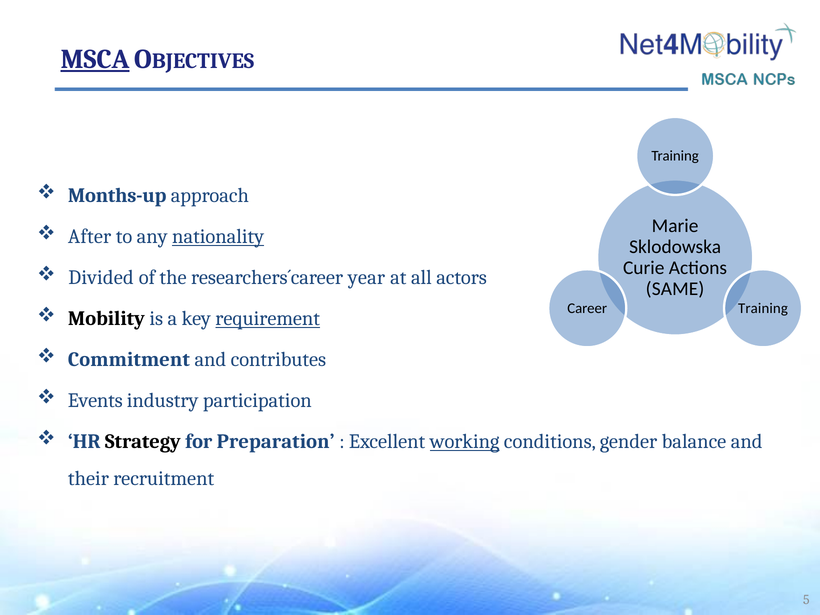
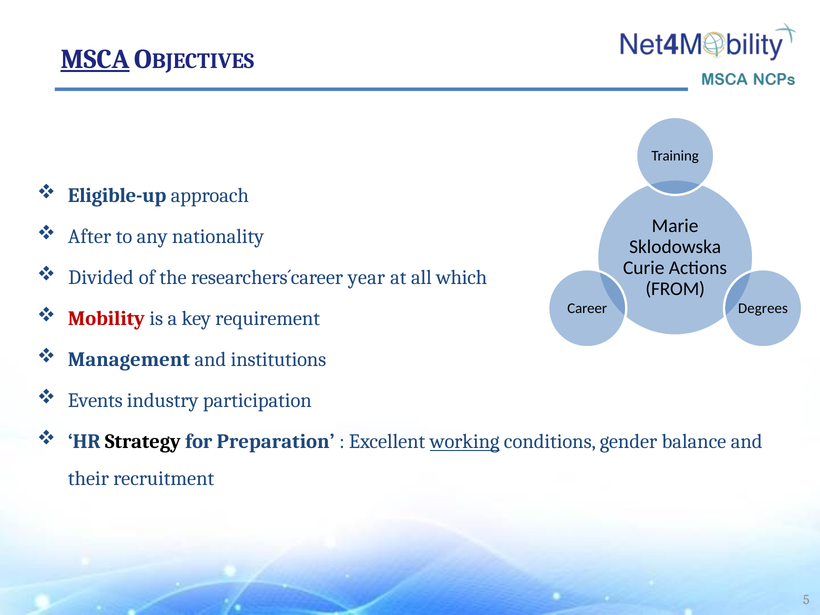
Months-up: Months-up -> Eligible-up (117, 196)
nationality underline: present -> none (218, 237)
actors: actors -> which (462, 278)
SAME: SAME -> FROM (675, 289)
Training: Training -> Degrees (763, 308)
Mobility colour: black -> red (106, 319)
requirement underline: present -> none (268, 319)
Commitment: Commitment -> Management (129, 360)
contributes: contributes -> institutions (278, 360)
